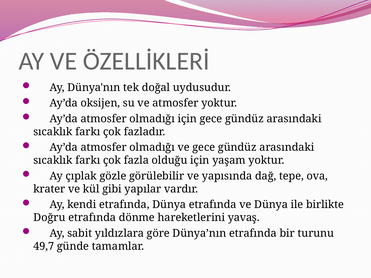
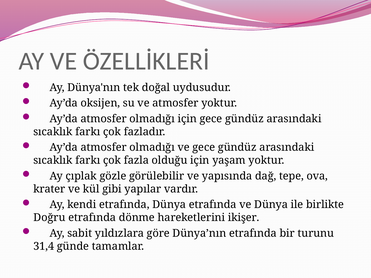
yavaş: yavaş -> ikişer (244, 218)
49,7: 49,7 -> 31,4 (44, 246)
